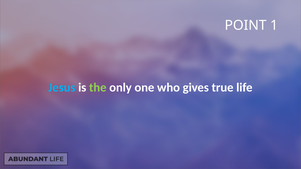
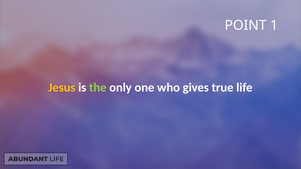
Jesus colour: light blue -> yellow (62, 88)
